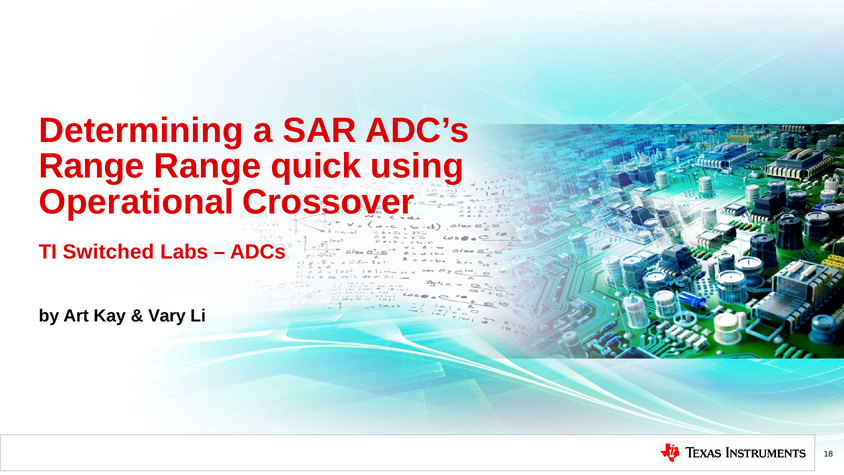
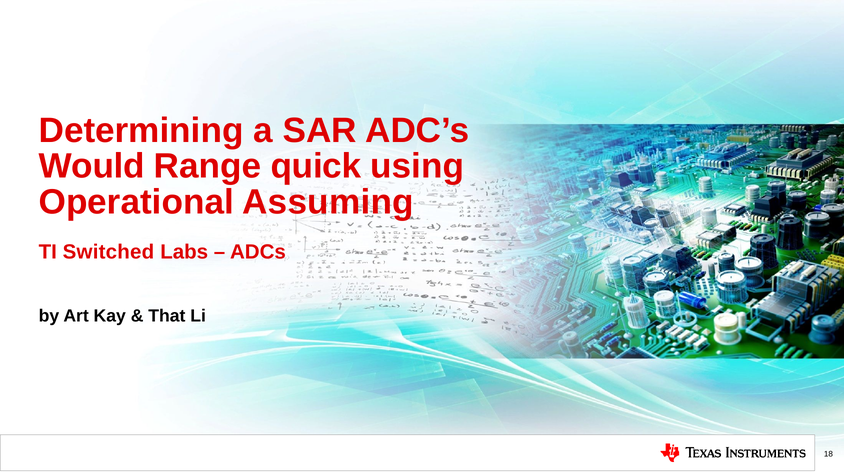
Range: Range -> Would (92, 166)
Crossover: Crossover -> Assuming (328, 202)
Vary: Vary -> That (167, 316)
